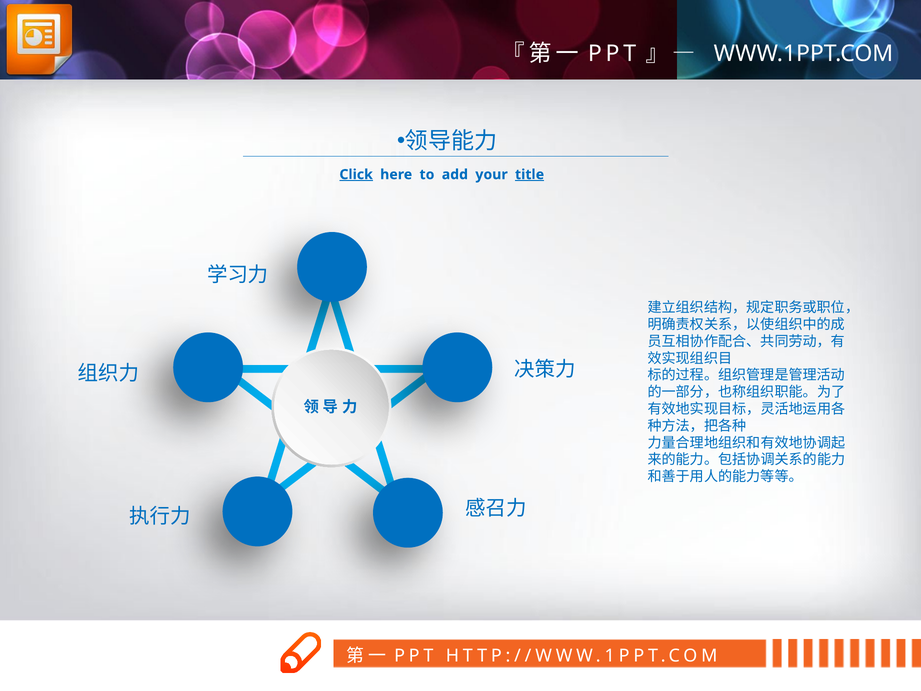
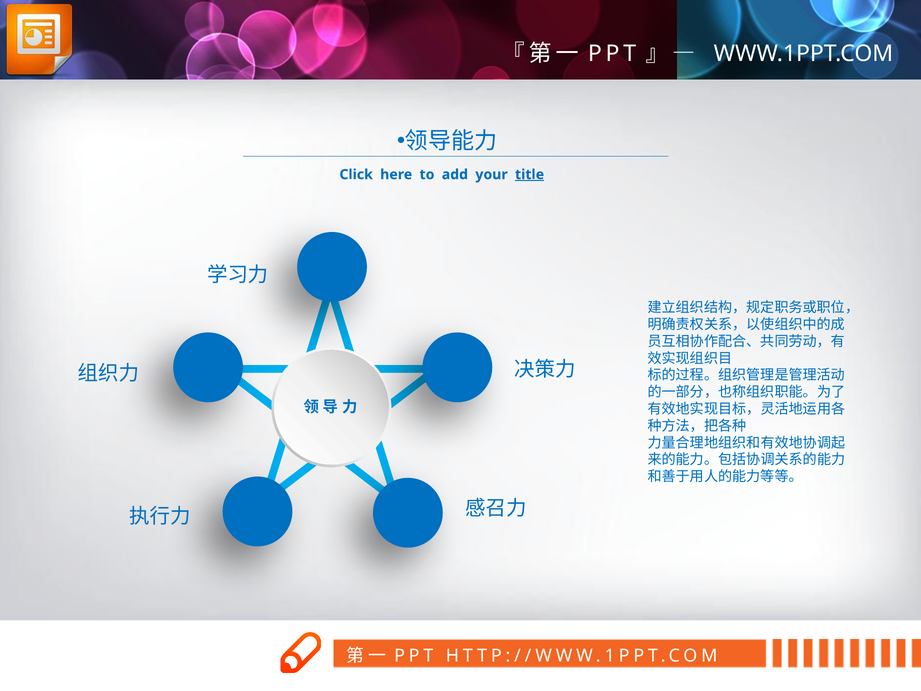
Click underline: present -> none (356, 174)
